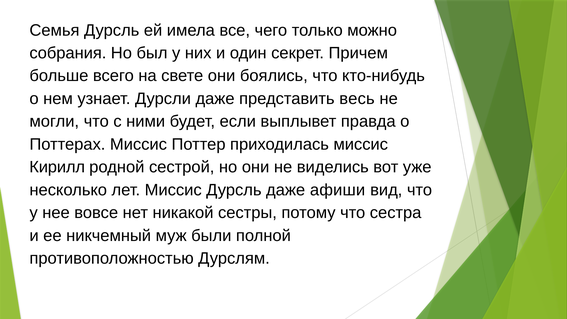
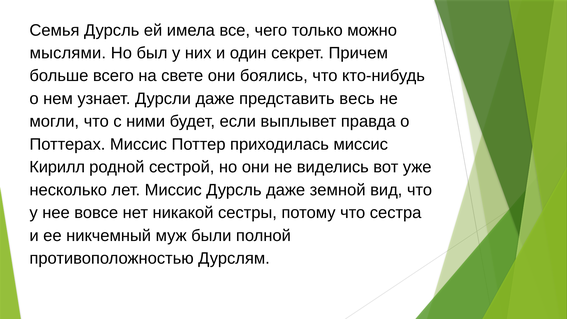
собрания: собрания -> мыслями (68, 53)
афиши: афиши -> земной (338, 190)
